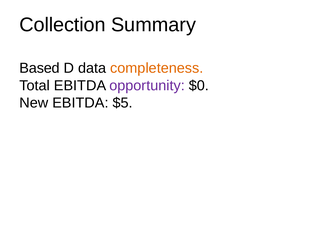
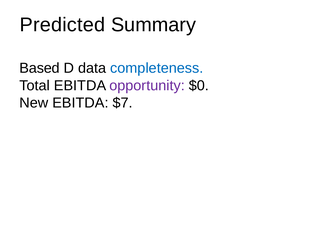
Collection: Collection -> Predicted (62, 25)
completeness colour: orange -> blue (157, 68)
$5: $5 -> $7 (123, 103)
